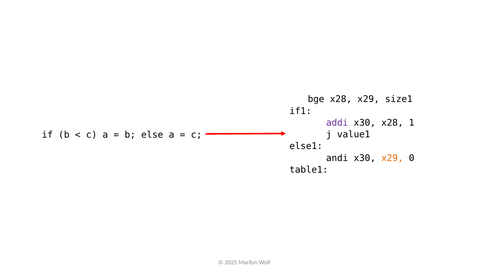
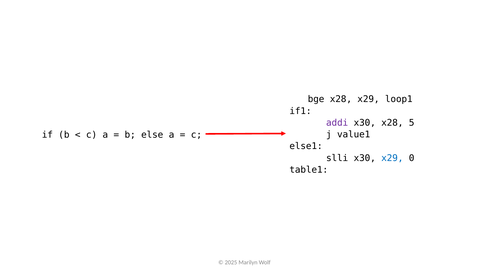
size1: size1 -> loop1 (399, 99)
1: 1 -> 5 (412, 123)
andi: andi -> slli (337, 158)
x29 colour: orange -> blue (392, 158)
